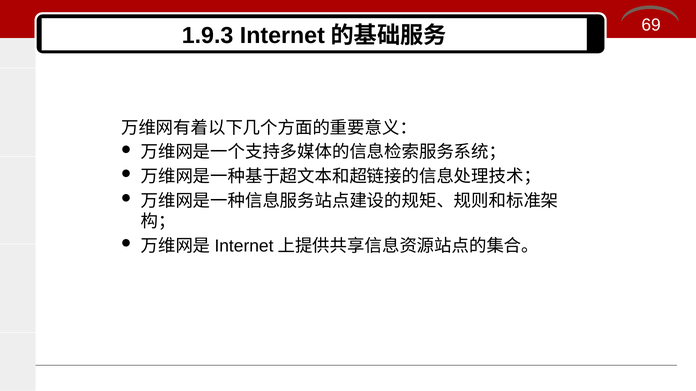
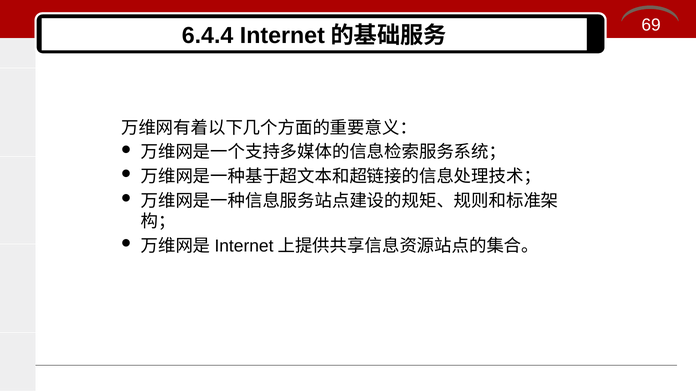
1.9.3: 1.9.3 -> 6.4.4 (208, 36)
